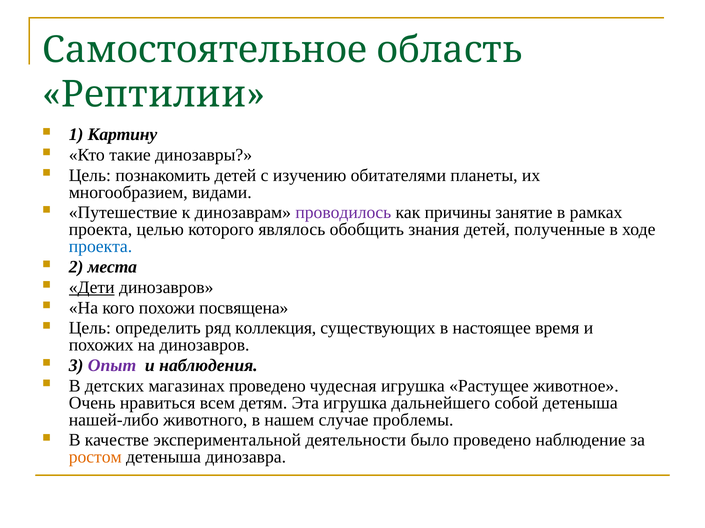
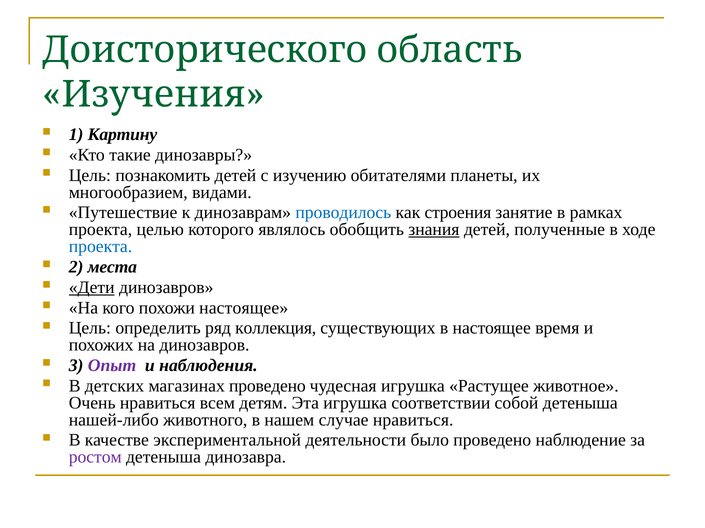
Самостоятельное: Самостоятельное -> Доисторического (205, 50)
Рептилии: Рептилии -> Изучения (154, 95)
проводилось colour: purple -> blue (343, 213)
причины: причины -> строения (458, 213)
знания underline: none -> present (434, 230)
похожи посвящена: посвящена -> настоящее (244, 308)
дальнейшего: дальнейшего -> соответствии (441, 403)
случае проблемы: проблемы -> нравиться (413, 420)
ростом colour: orange -> purple (95, 458)
